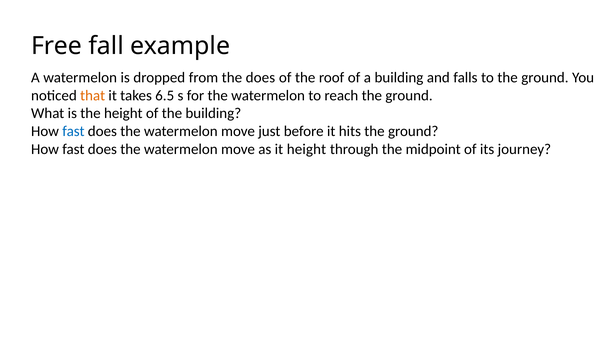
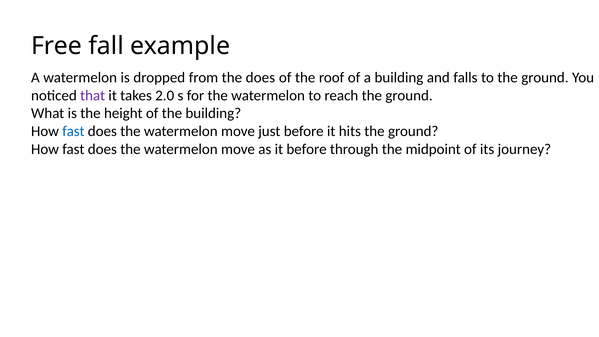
that colour: orange -> purple (93, 95)
6.5: 6.5 -> 2.0 (165, 95)
it height: height -> before (307, 149)
